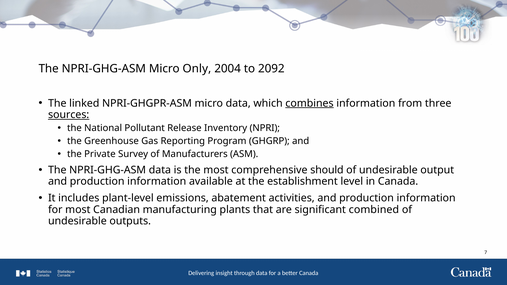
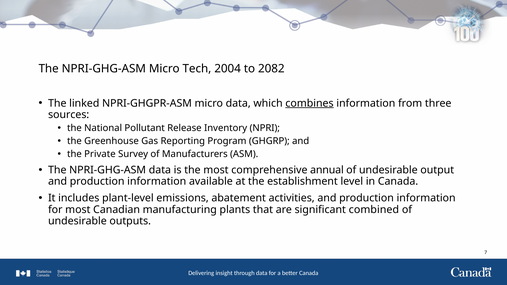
Only: Only -> Tech (197, 69)
2092: 2092 -> 2082 (271, 69)
sources underline: present -> none (69, 115)
should: should -> annual (327, 170)
